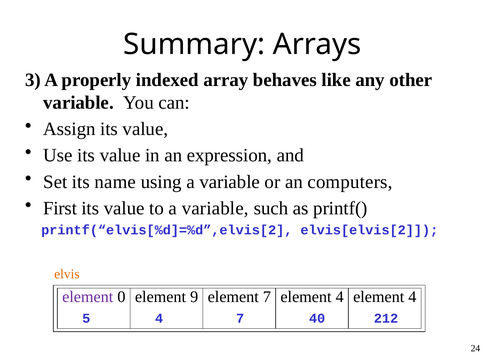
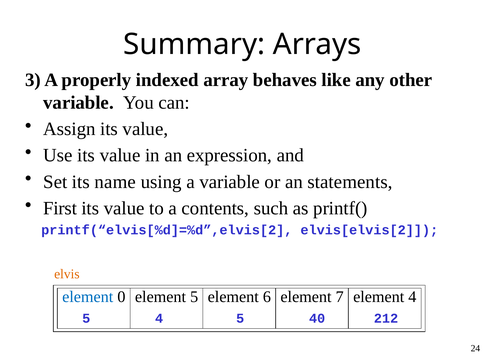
computers: computers -> statements (350, 182)
to a variable: variable -> contents (215, 208)
element colour: purple -> blue (88, 297)
element 9: 9 -> 5 (194, 297)
element 7: 7 -> 6 (267, 297)
4: 4 -> 7 (340, 297)
4 7: 7 -> 5 (240, 318)
